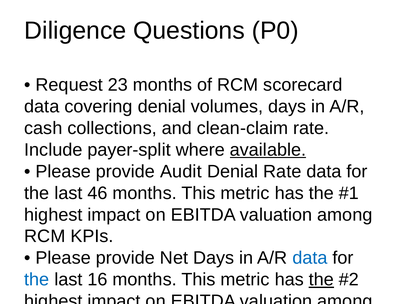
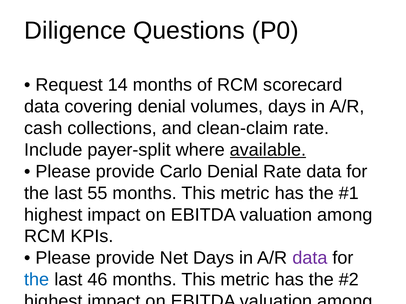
23: 23 -> 14 (118, 85)
Audit: Audit -> Carlo (181, 172)
46: 46 -> 55 (98, 193)
data colour: blue -> purple (310, 258)
16: 16 -> 46 (98, 280)
the underline: present -> none (321, 280)
